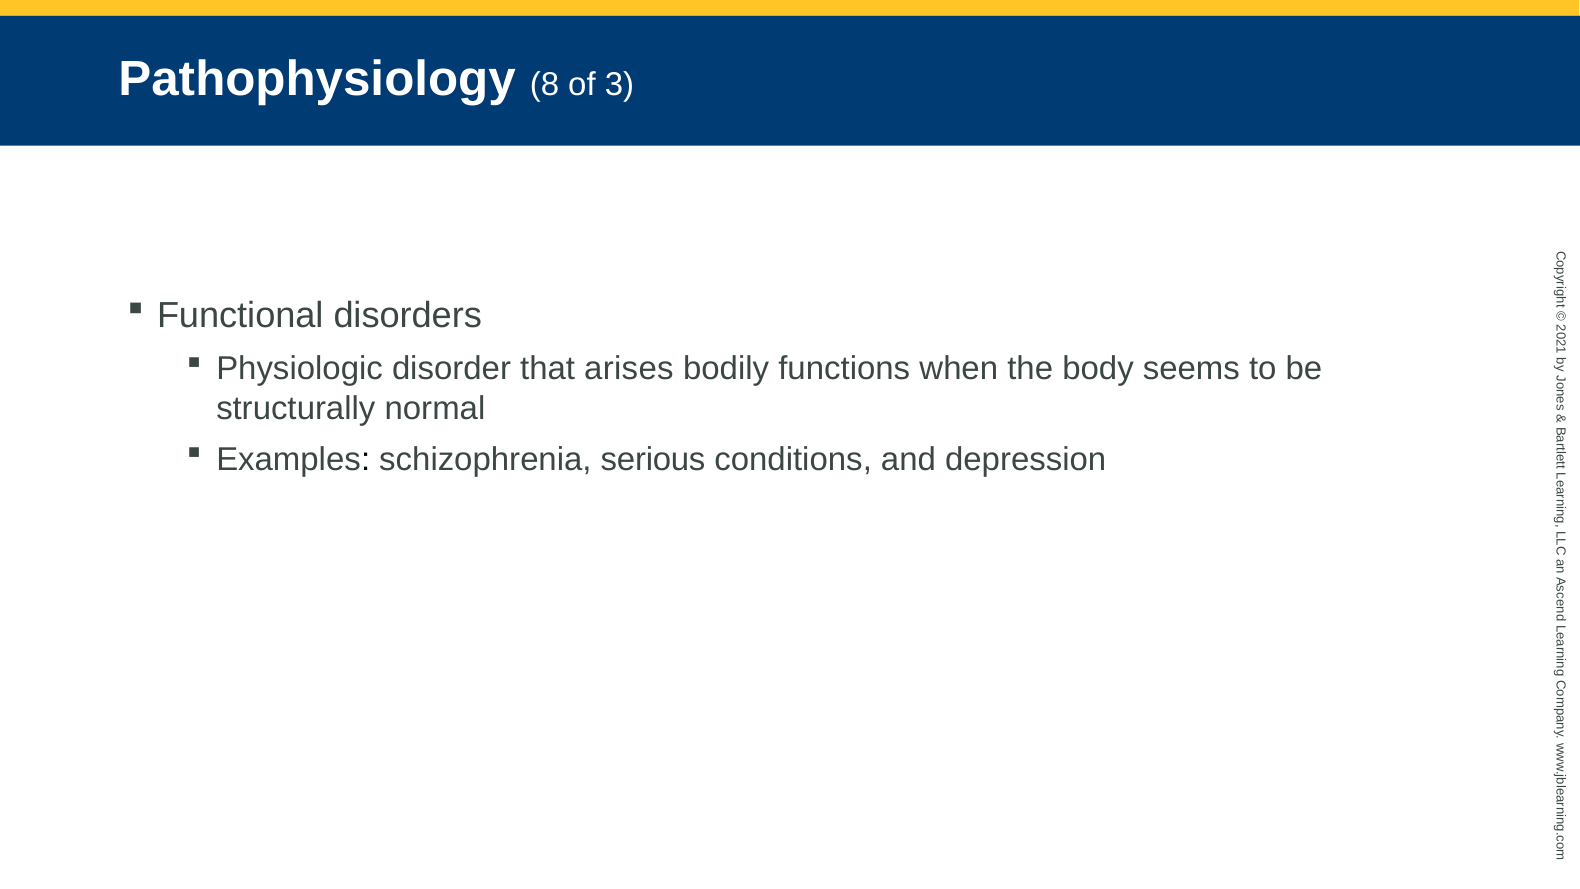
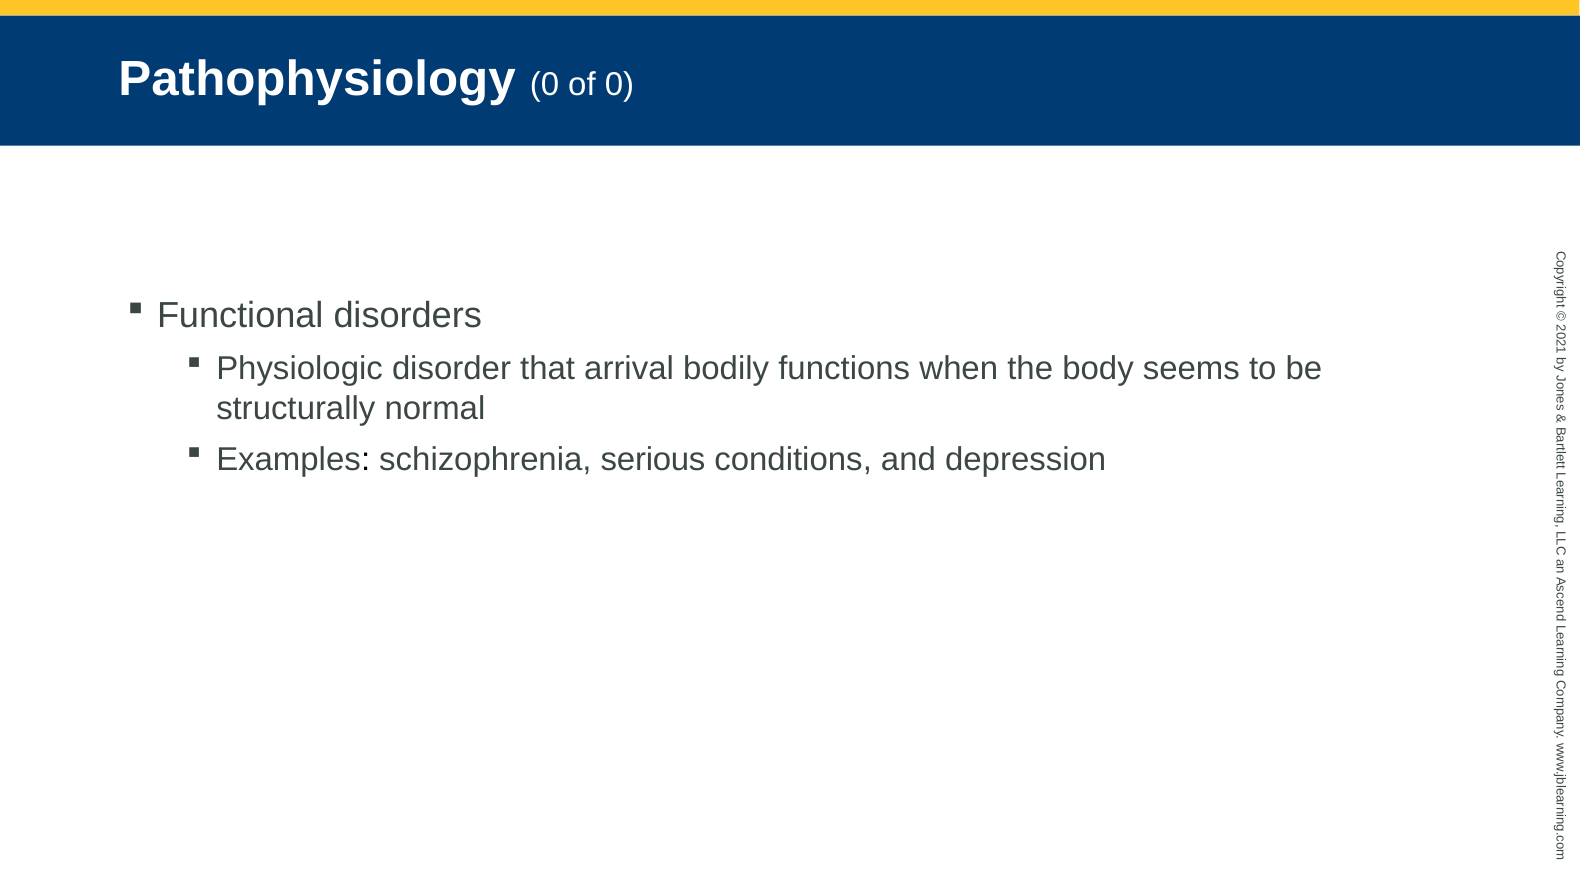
Pathophysiology 8: 8 -> 0 (545, 85)
of 3: 3 -> 0 (619, 85)
arises: arises -> arrival (629, 369)
